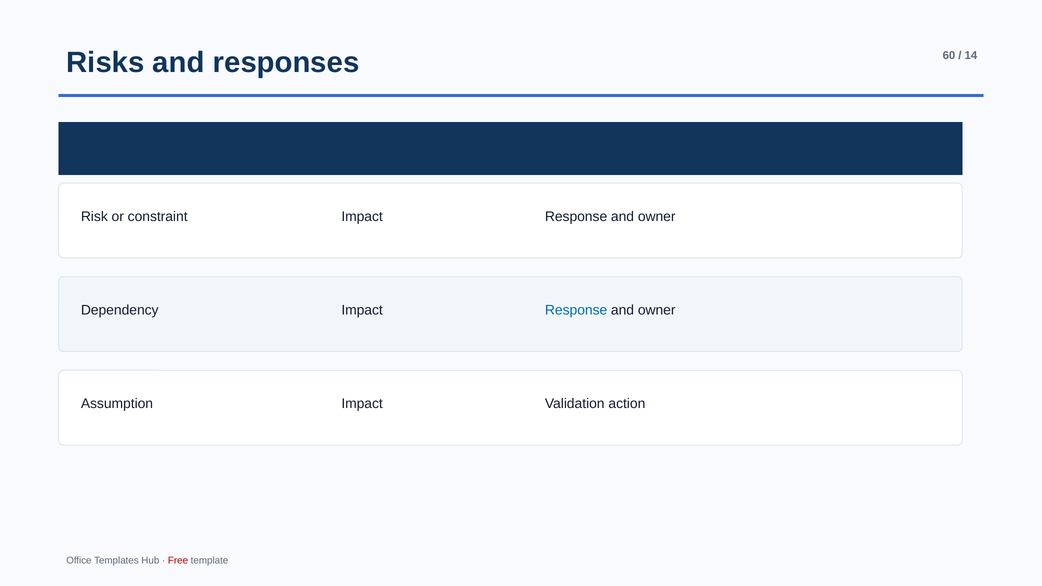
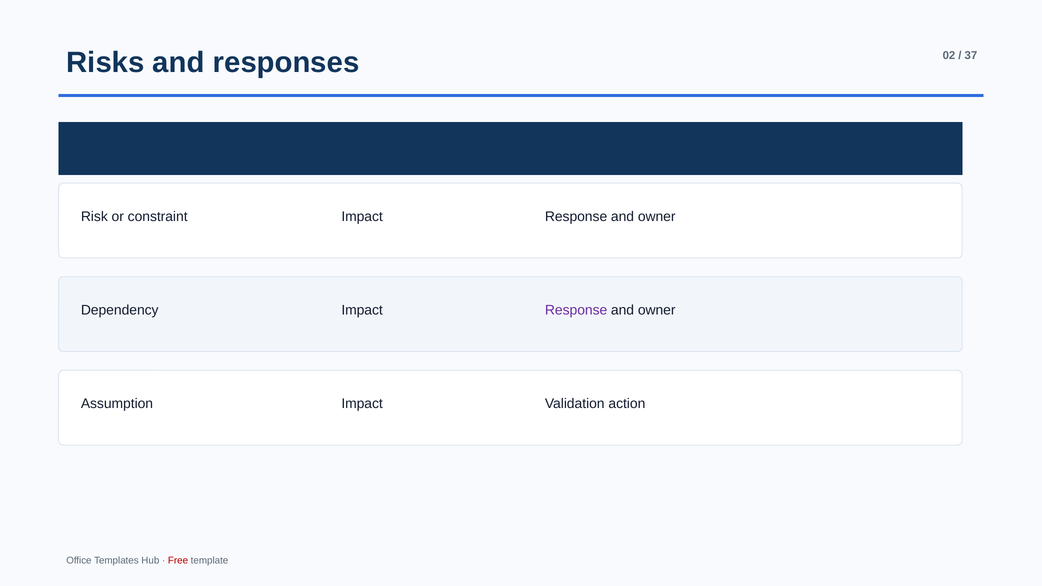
60: 60 -> 02 (949, 55)
14: 14 -> 37 (971, 55)
Response colour: blue -> purple (576, 310)
